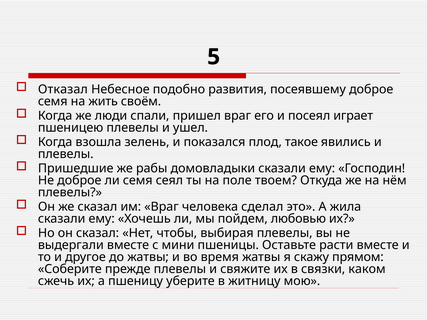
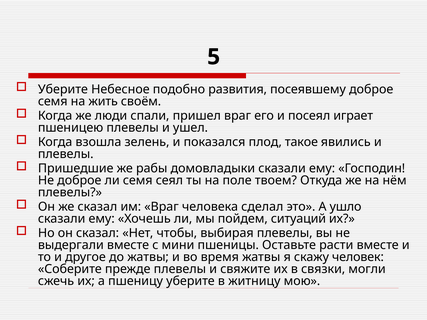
Отказал: Отказал -> Уберите (63, 89)
жила: жила -> ушло (346, 207)
любовью: любовью -> ситуаций (298, 219)
прямом: прямом -> человек (358, 257)
каком: каком -> могли (367, 269)
